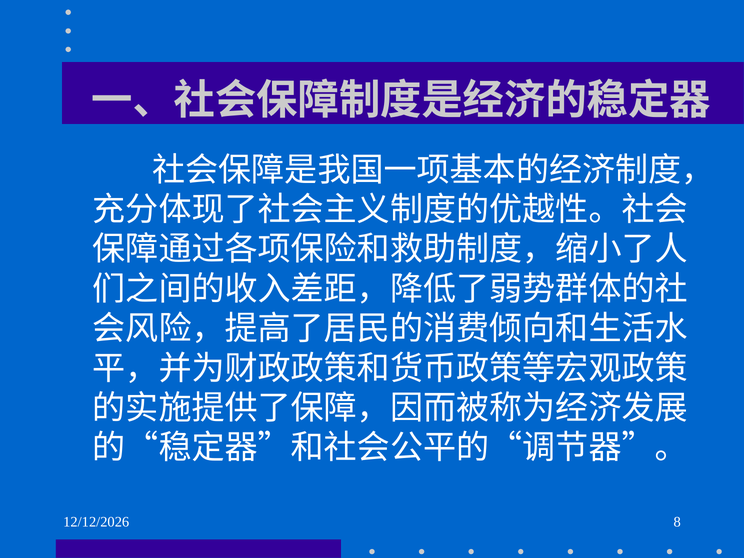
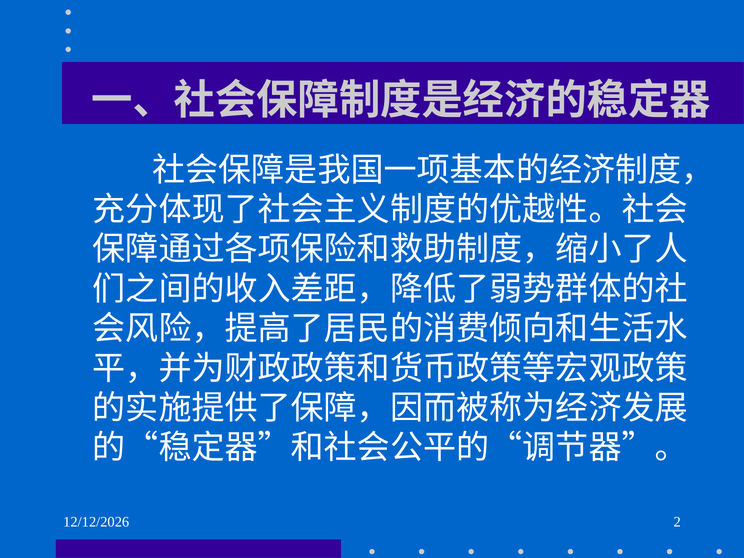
8: 8 -> 2 (677, 522)
